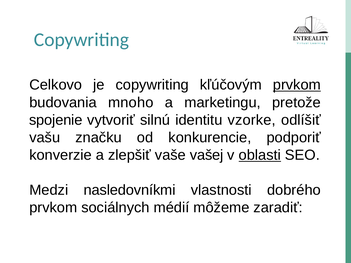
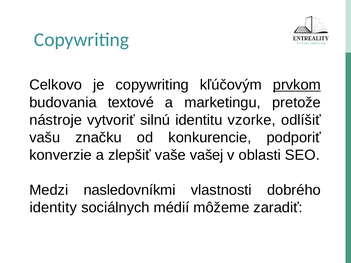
mnoho: mnoho -> textové (131, 103)
spojenie: spojenie -> nástroje (56, 120)
oblasti underline: present -> none (260, 155)
prvkom: prvkom -> identity (53, 208)
